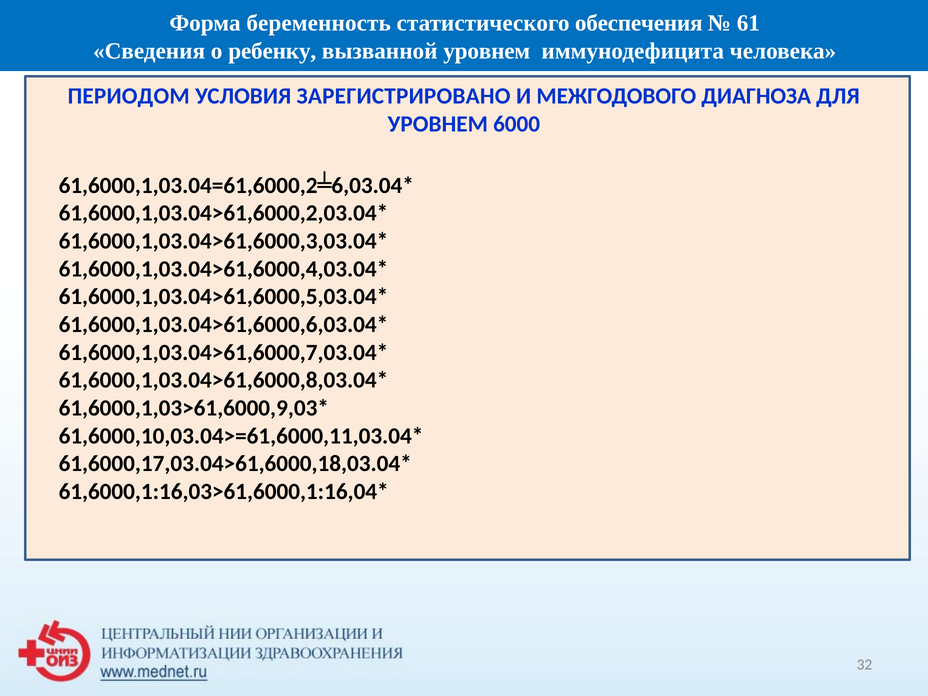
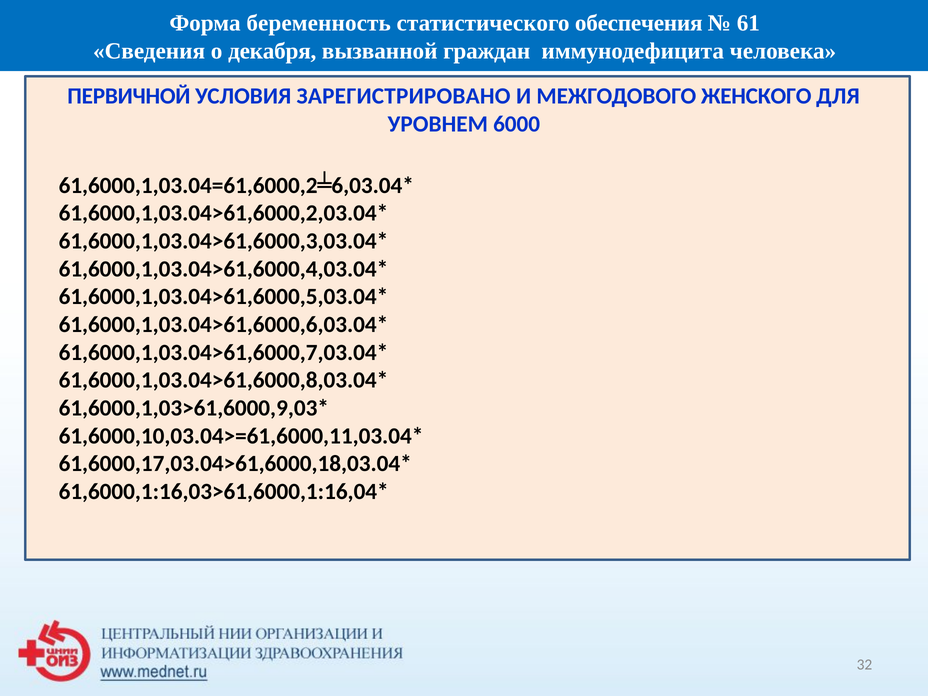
ребенку: ребенку -> декабря (272, 51)
вызванной уровнем: уровнем -> граждан (487, 51)
ПЕРИОДОМ: ПЕРИОДОМ -> ПЕРВИЧНОЙ (129, 96)
ДИАГНОЗА: ДИАГНОЗА -> ЖЕНСКОГО (756, 96)
